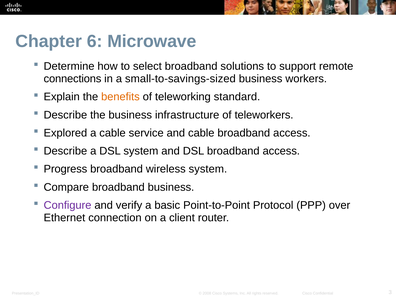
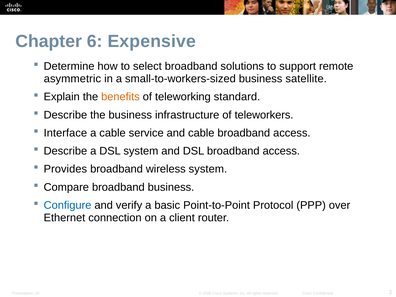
Microwave: Microwave -> Expensive (152, 41)
connections: connections -> asymmetric (72, 79)
small-to-savings-sized: small-to-savings-sized -> small-to-workers-sized (180, 79)
workers: workers -> satellite (306, 79)
Explored: Explored -> Interface (65, 133)
Progress: Progress -> Provides (65, 169)
Configure colour: purple -> blue (68, 205)
